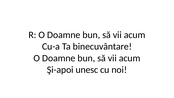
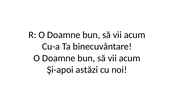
unesc: unesc -> astăzi (87, 70)
